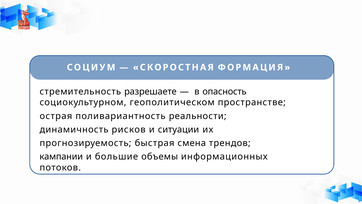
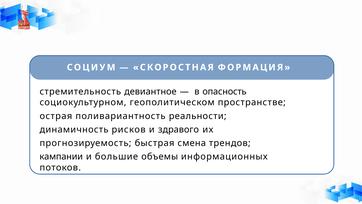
разрешаете: разрешаете -> девиантное (150, 91)
ситуации: ситуации -> здравого (178, 129)
